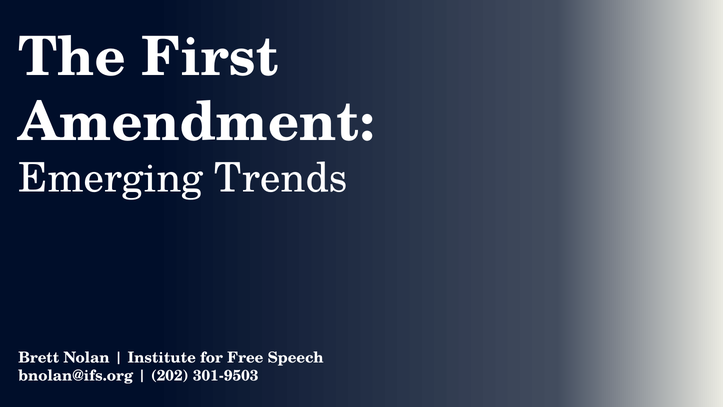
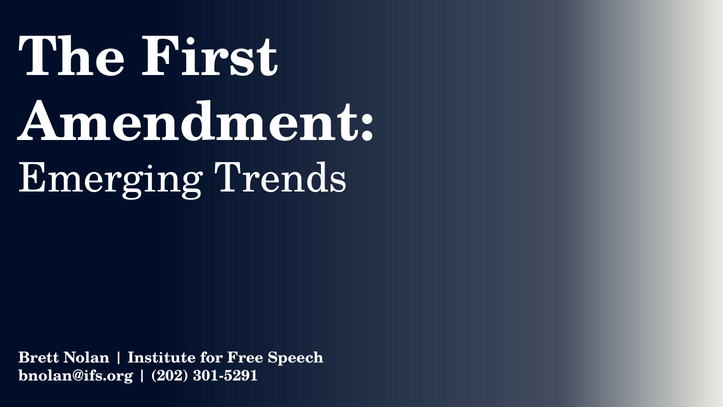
301-9503: 301-9503 -> 301-5291 (226, 376)
